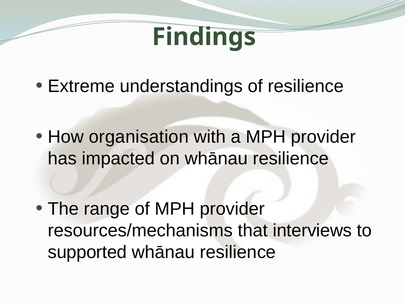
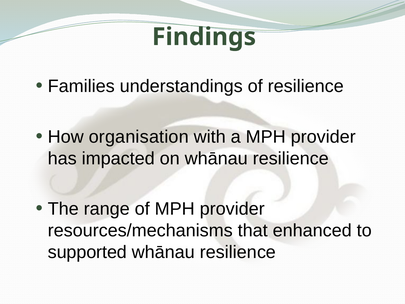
Extreme: Extreme -> Families (81, 86)
interviews: interviews -> enhanced (312, 230)
